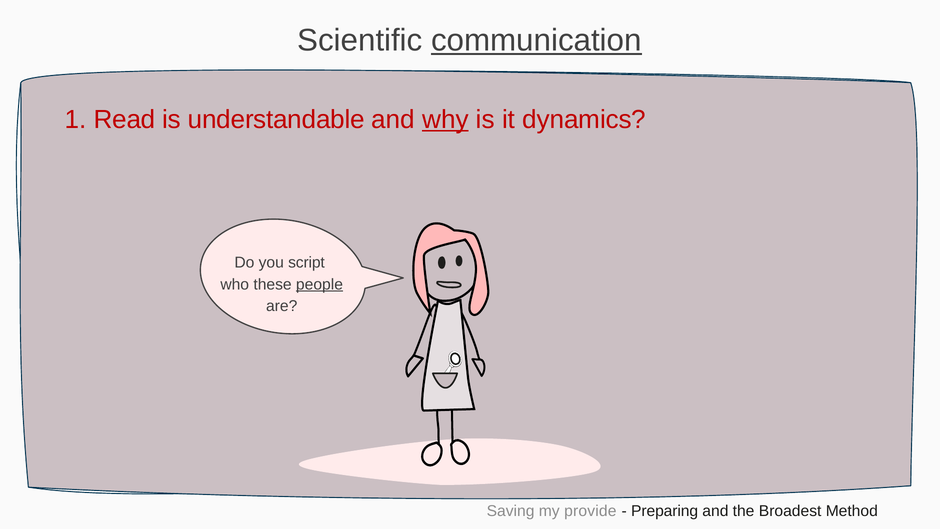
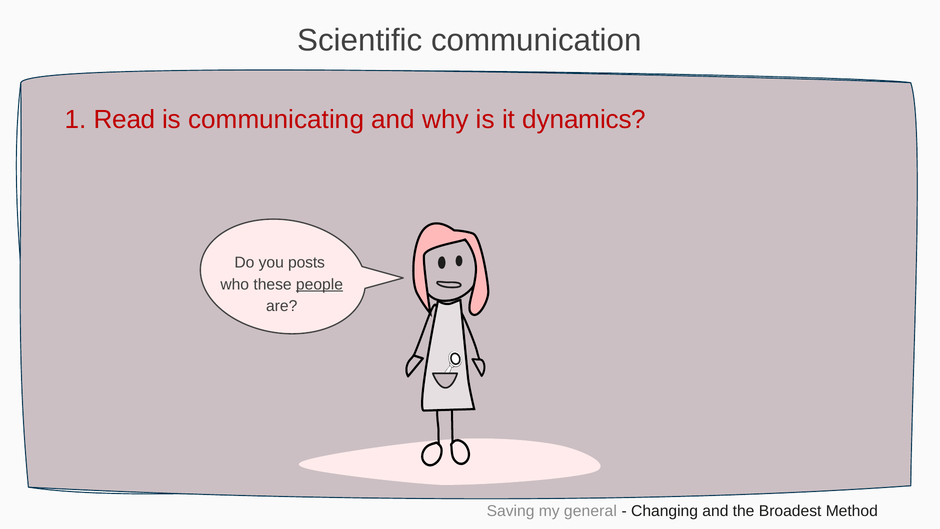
communication underline: present -> none (536, 40)
understandable: understandable -> communicating (276, 119)
why underline: present -> none (445, 119)
script: script -> posts (307, 263)
provide: provide -> general (590, 511)
Preparing: Preparing -> Changing (665, 511)
